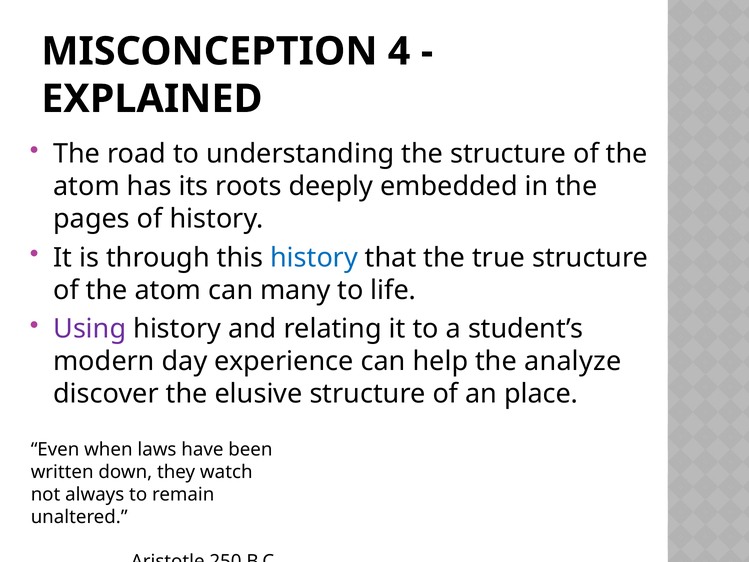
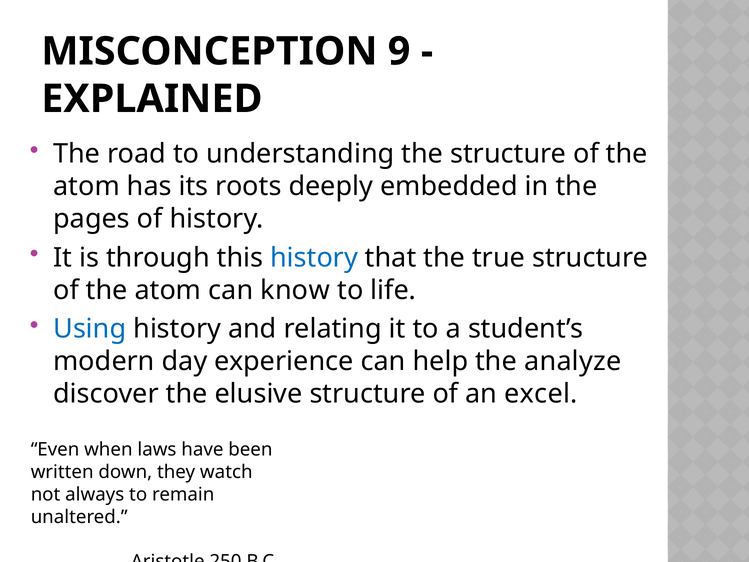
4: 4 -> 9 (399, 51)
many: many -> know (295, 290)
Using colour: purple -> blue (90, 329)
place: place -> excel (541, 394)
